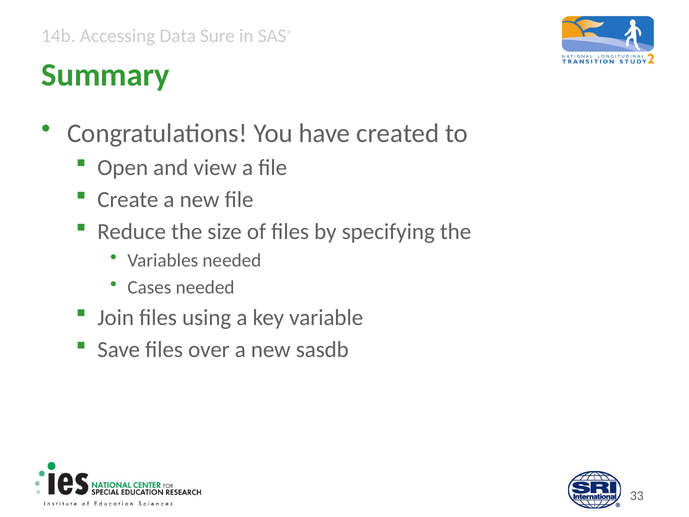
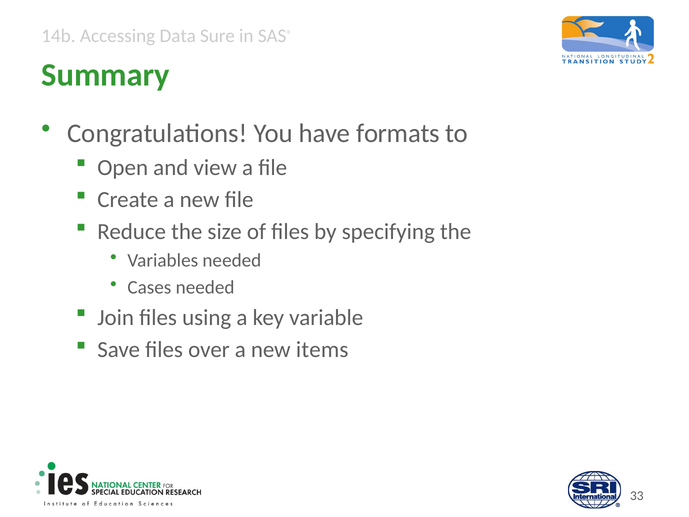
created: created -> formats (398, 133)
sasdb: sasdb -> items (322, 350)
